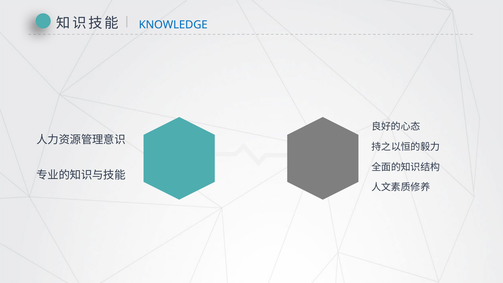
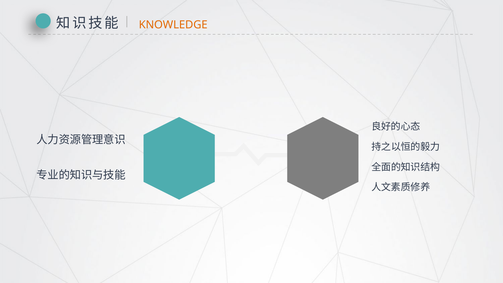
KNOWLEDGE colour: blue -> orange (173, 25)
